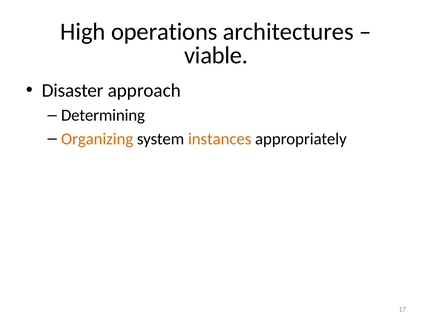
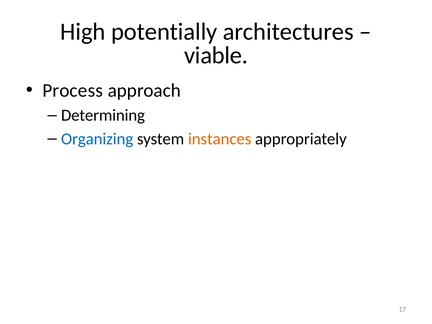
operations: operations -> potentially (164, 32)
Disaster: Disaster -> Process (73, 91)
Organizing colour: orange -> blue (97, 139)
